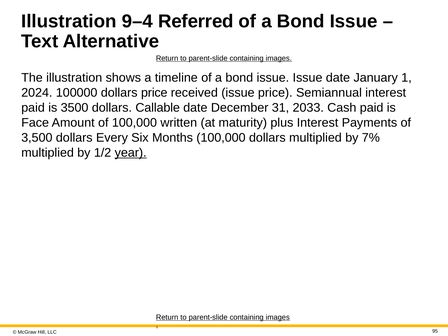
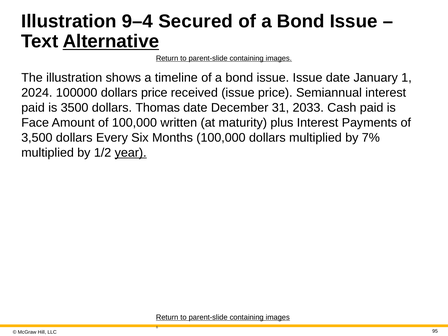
Referred: Referred -> Secured (196, 21)
Alternative underline: none -> present (111, 41)
Callable: Callable -> Thomas (158, 108)
